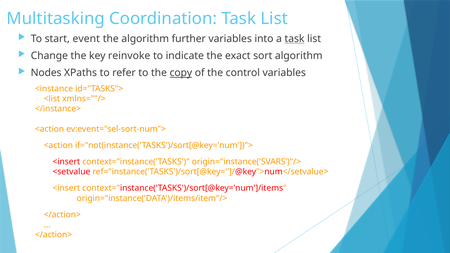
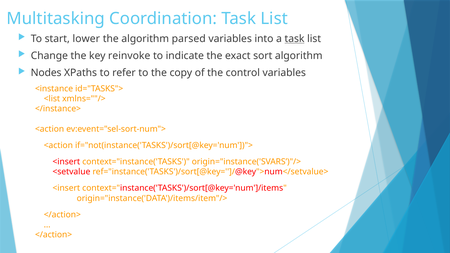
event: event -> lower (86, 39)
further: further -> parsed (189, 39)
copy underline: present -> none (181, 73)
